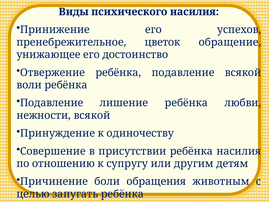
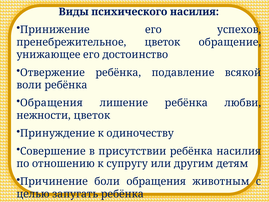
Подавление: Подавление -> Обращения (52, 103)
нежности всякой: всякой -> цветок (92, 115)
